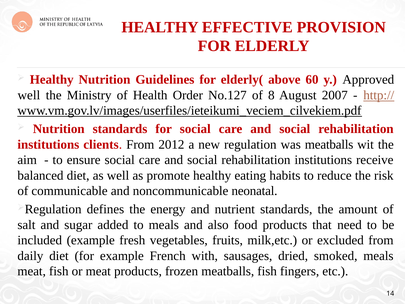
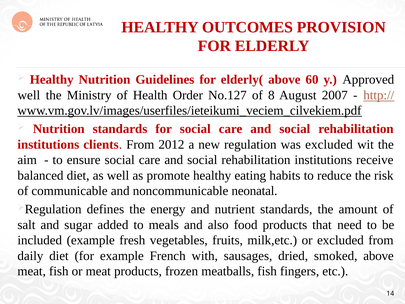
EFFECTIVE: EFFECTIVE -> OUTCOMES (247, 27)
was meatballs: meatballs -> excluded (329, 144)
smoked meals: meals -> above (379, 256)
